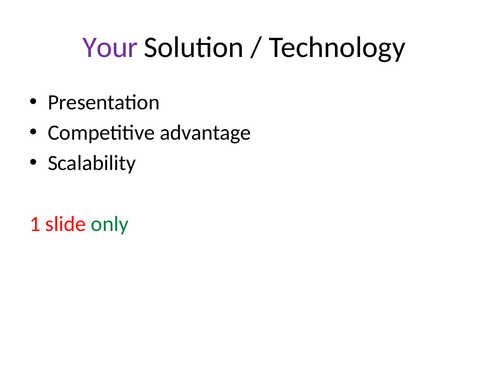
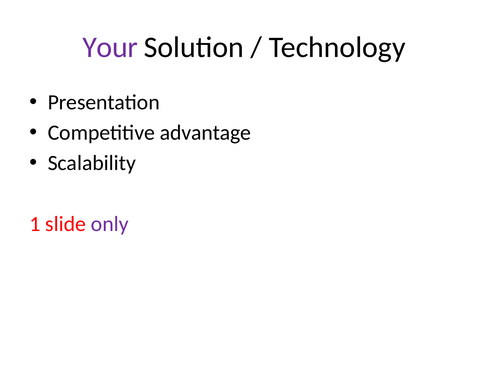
only colour: green -> purple (110, 224)
